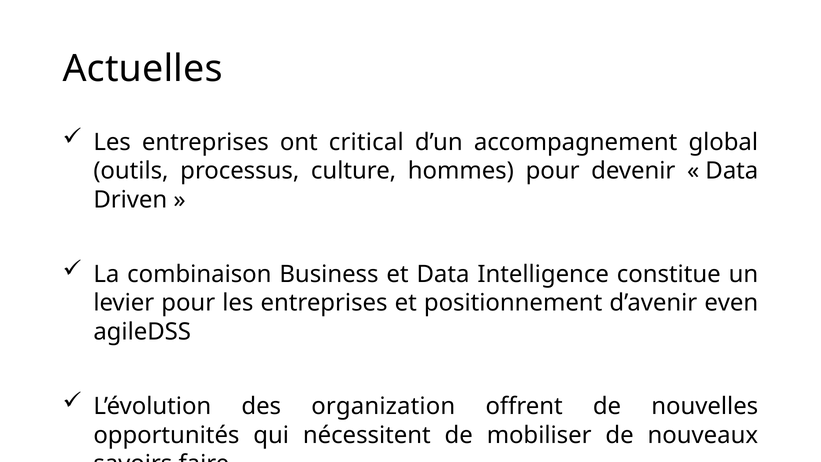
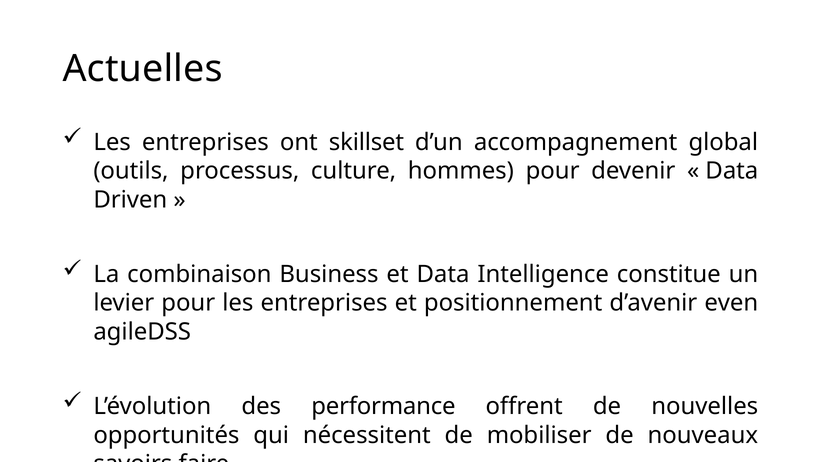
critical: critical -> skillset (366, 142)
organization: organization -> performance (383, 406)
